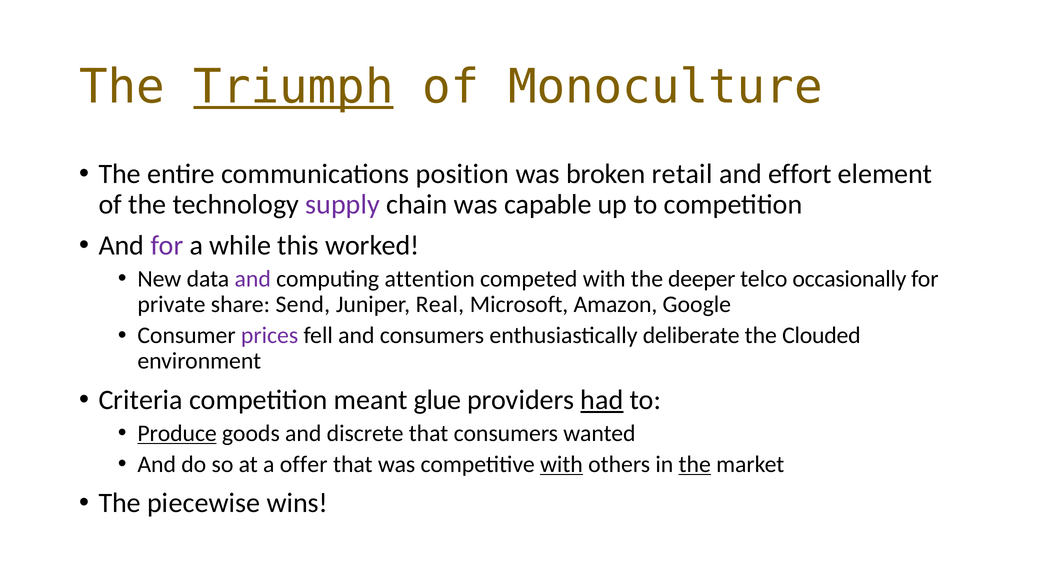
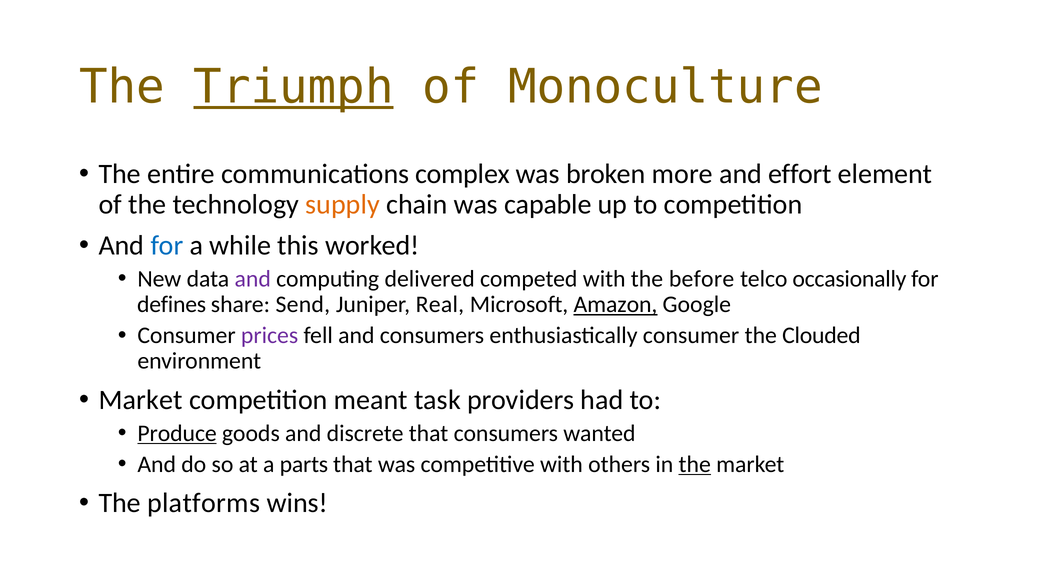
position: position -> complex (463, 174)
retail: retail -> more (682, 174)
supply colour: purple -> orange (343, 204)
for colour: purple -> blue (167, 246)
attention: attention -> delivered (430, 279)
deeper: deeper -> before (702, 279)
private: private -> defines (172, 305)
Amazon underline: none -> present (615, 305)
enthusiastically deliberate: deliberate -> consumer (691, 336)
Criteria: Criteria -> Market (141, 400)
glue: glue -> task (437, 400)
had underline: present -> none (602, 400)
offer: offer -> parts (304, 465)
with underline: present -> none (561, 465)
piecewise: piecewise -> platforms (204, 503)
